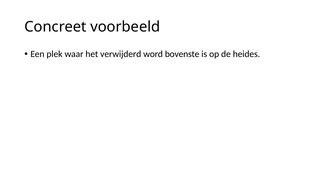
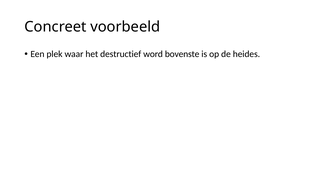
verwijderd: verwijderd -> destructief (121, 54)
